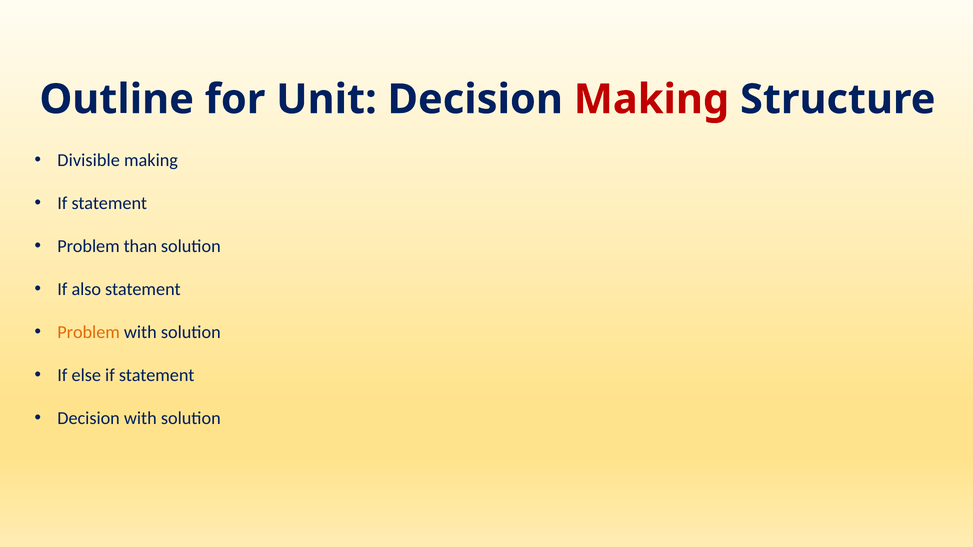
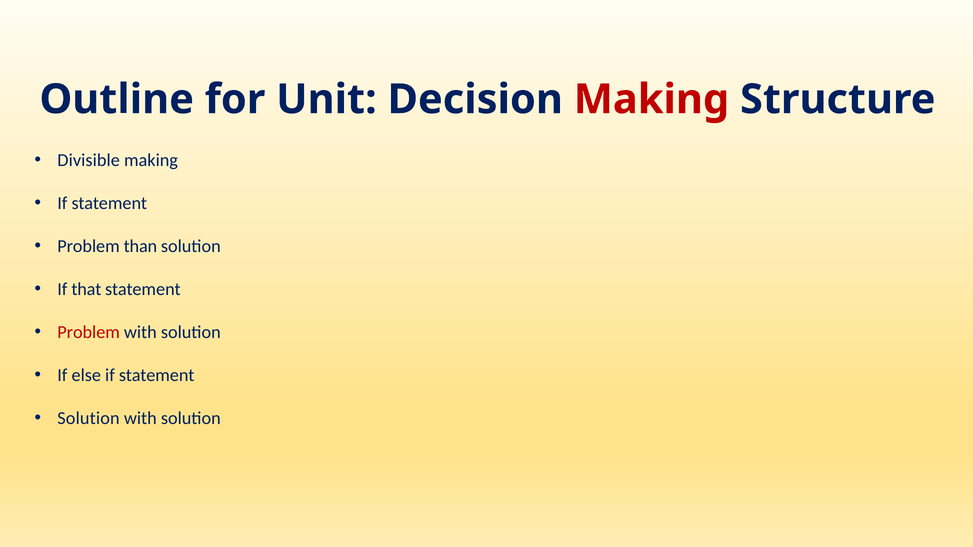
also: also -> that (86, 289)
Problem colour: orange -> red (89, 332)
Decision: Decision -> Solution (88, 418)
